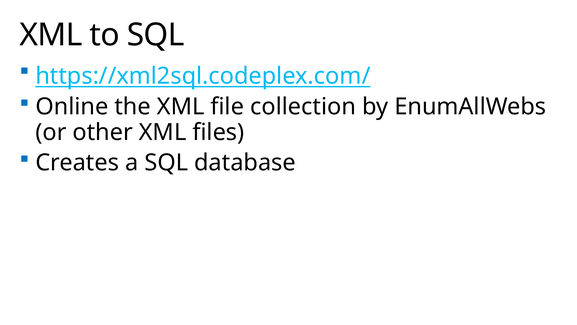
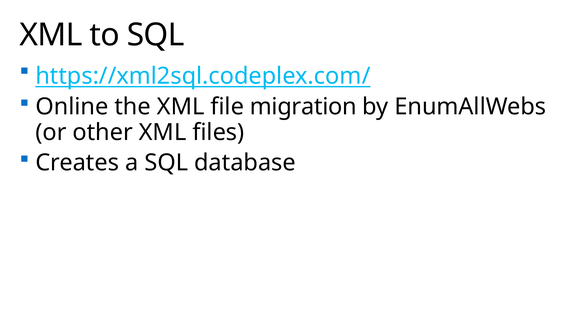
collection: collection -> migration (303, 107)
